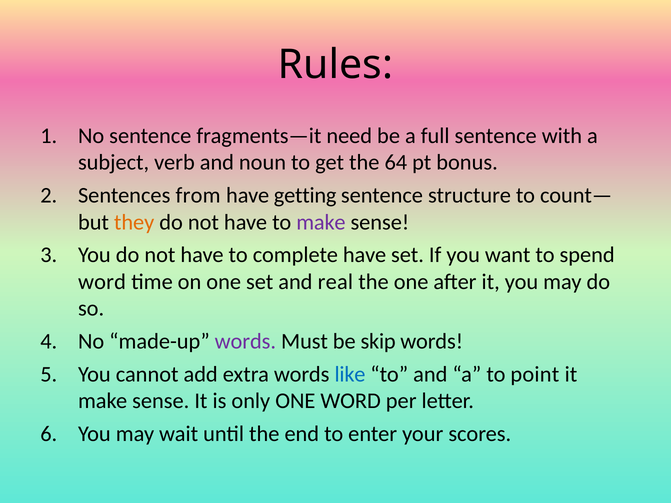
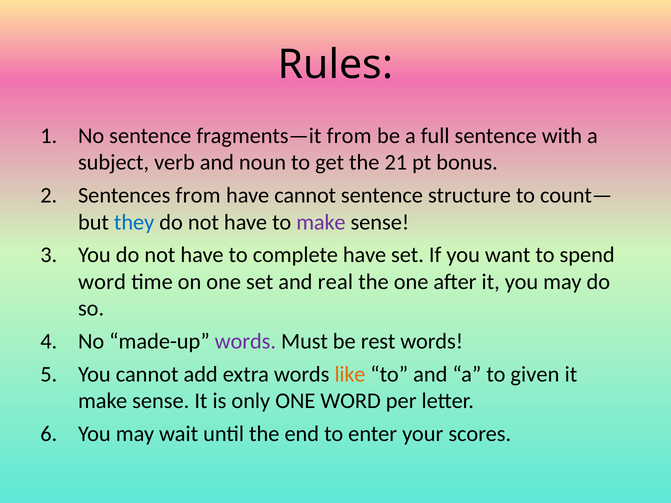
fragments—it need: need -> from (349, 136)
64: 64 -> 21 (396, 163)
have getting: getting -> cannot (305, 195)
they colour: orange -> blue (134, 222)
skip: skip -> rest (378, 342)
like colour: blue -> orange (350, 374)
point: point -> given (535, 374)
